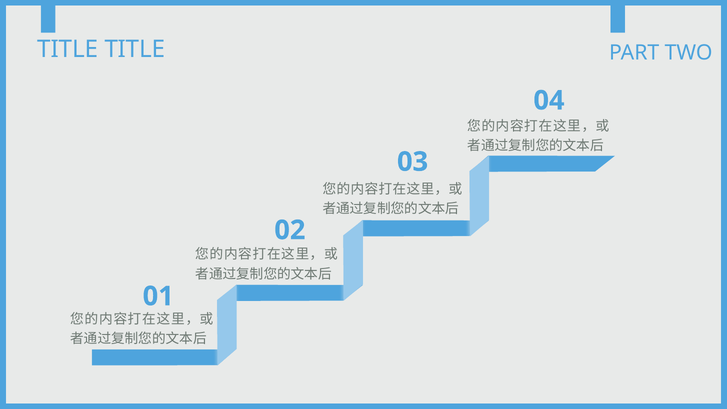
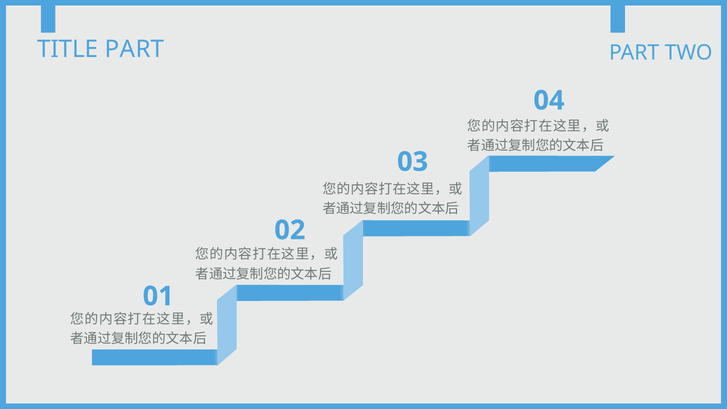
TITLE TITLE: TITLE -> PART (135, 49)
